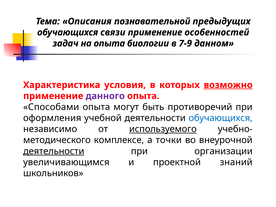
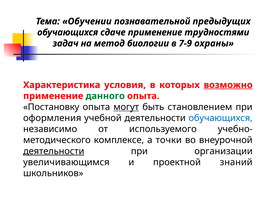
Описания: Описания -> Обучении (87, 21)
связи: связи -> сдаче (113, 32)
особенностей: особенностей -> трудностями (217, 32)
на опыта: опыта -> метод (109, 43)
данном: данном -> охраны (214, 43)
данного colour: purple -> green (105, 96)
Способами: Способами -> Постановку (51, 107)
могут underline: none -> present (126, 107)
противоречий: противоречий -> становлением (200, 107)
используемого underline: present -> none (163, 129)
